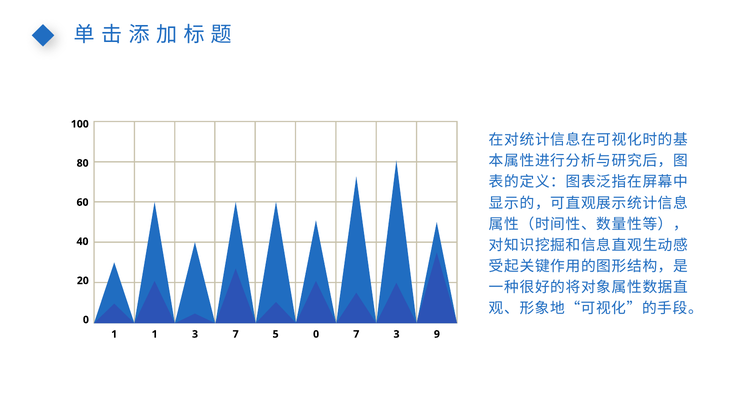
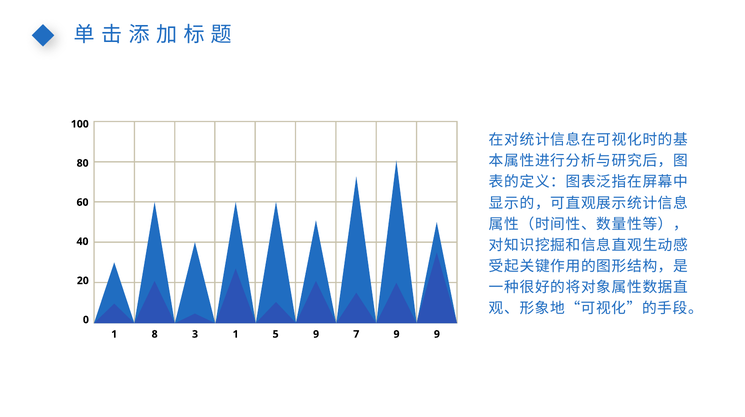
1 1: 1 -> 8 (155, 334)
3 7: 7 -> 1 (236, 334)
5 0: 0 -> 9 (316, 334)
7 3: 3 -> 9 (397, 334)
